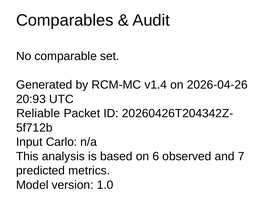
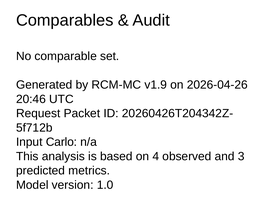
v1.4: v1.4 -> v1.9 (156, 85)
20:93: 20:93 -> 20:46 (31, 99)
Reliable: Reliable -> Request (38, 113)
6: 6 -> 4 (156, 156)
7: 7 -> 3 (241, 156)
